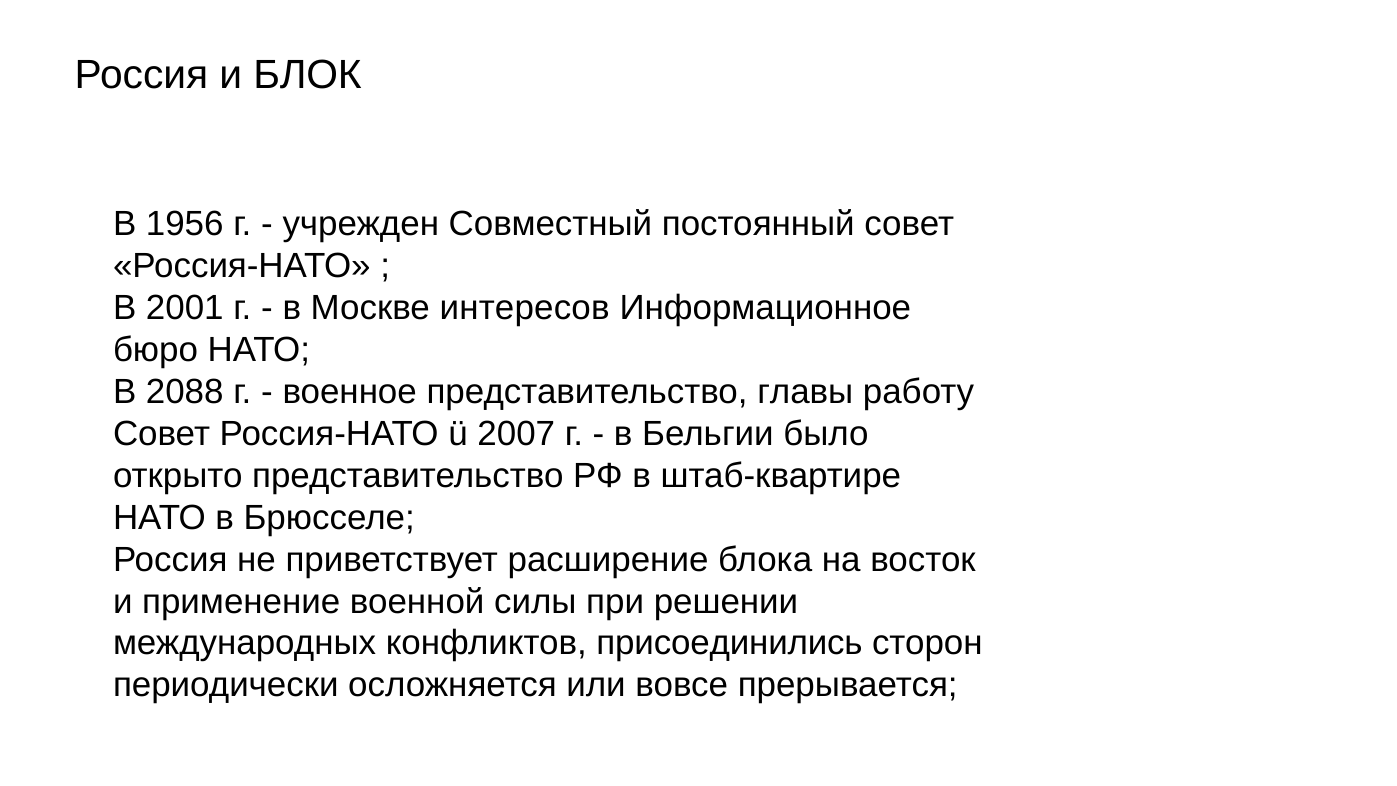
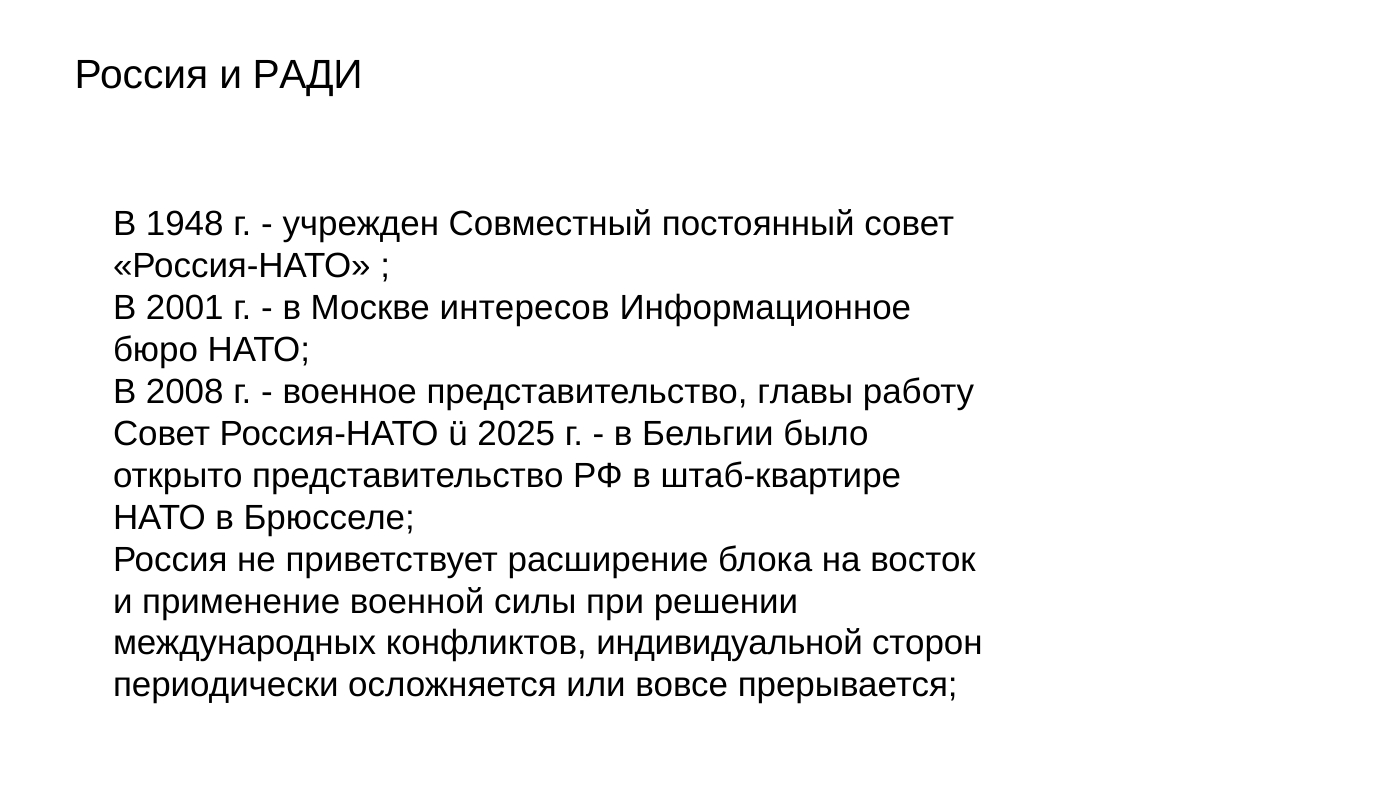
БЛОК: БЛОК -> РАДИ (308, 75)
1956: 1956 -> 1948 (185, 224)
2088: 2088 -> 2008 (185, 392)
2007: 2007 -> 2025 (516, 434)
присоединились: присоединились -> индивидуальной (730, 643)
